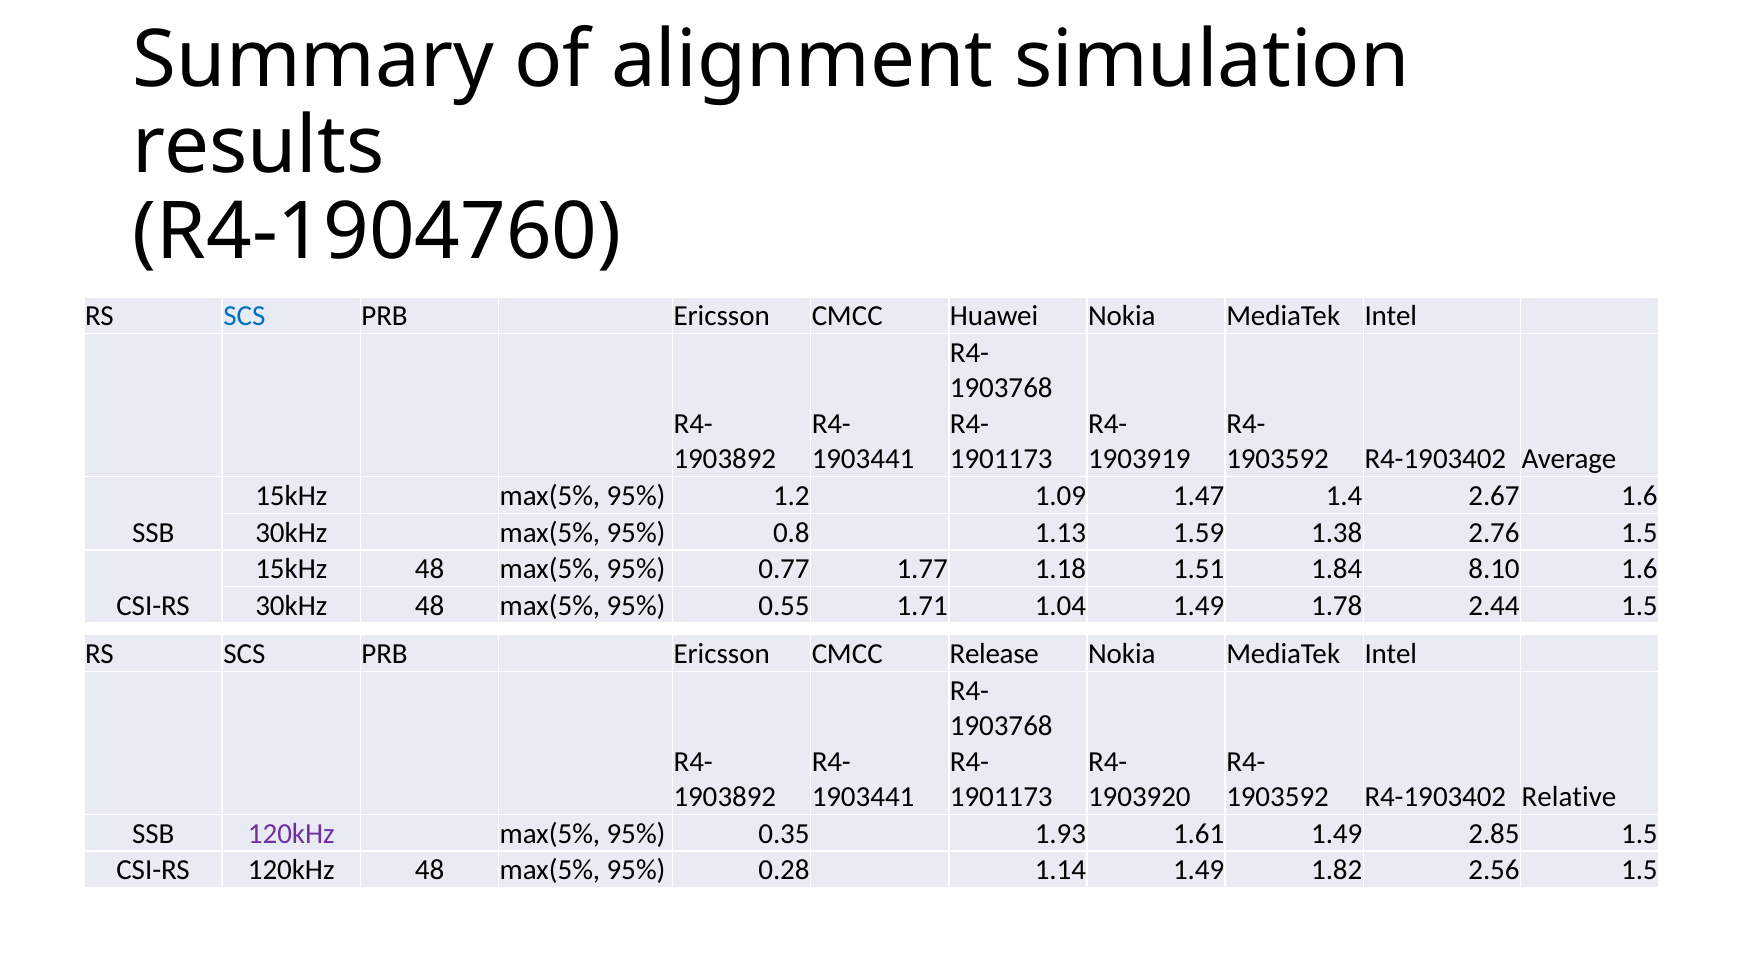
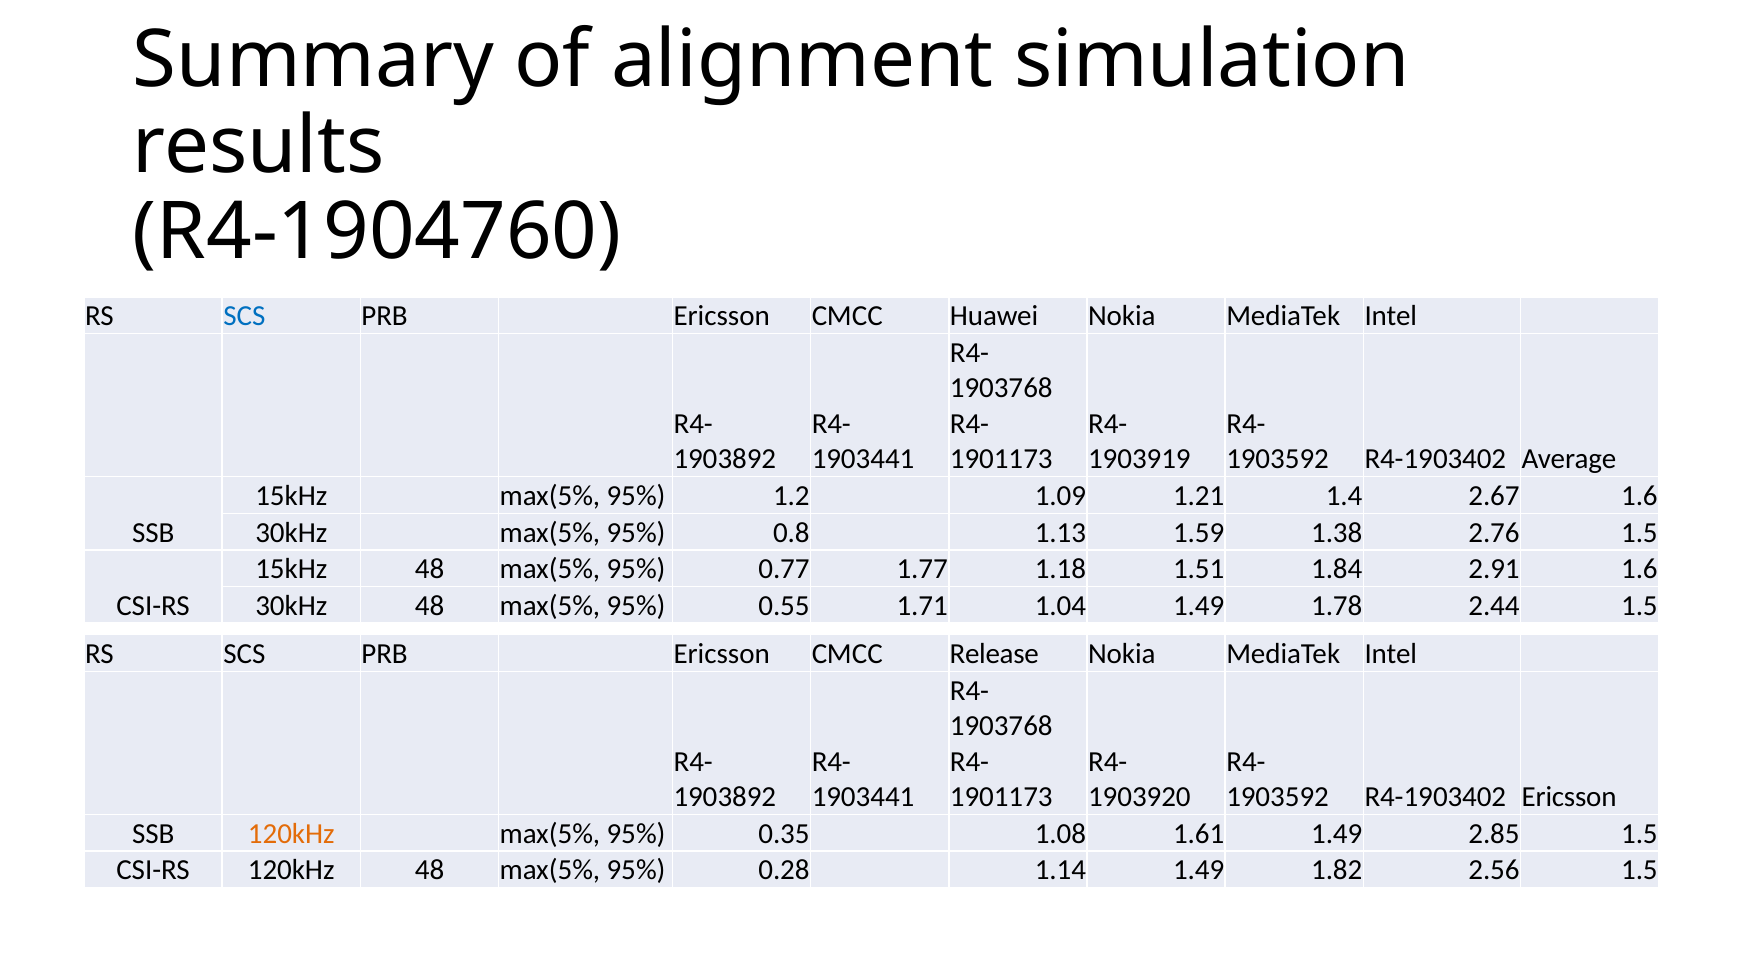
1.47: 1.47 -> 1.21 (1199, 496)
8.10: 8.10 -> 2.91 (1494, 569)
R4-1903402 Relative: Relative -> Ericsson (1569, 797)
120kHz colour: purple -> orange (291, 834)
1.93: 1.93 -> 1.08 (1060, 834)
